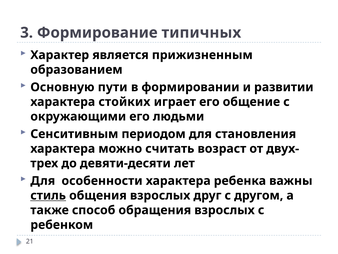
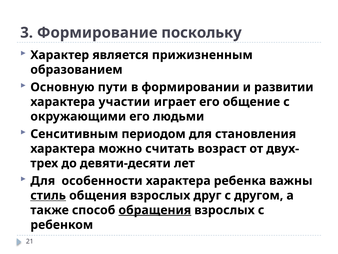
типичных: типичных -> поскольку (202, 33)
стойких: стойких -> участии (124, 102)
обращения underline: none -> present (155, 210)
